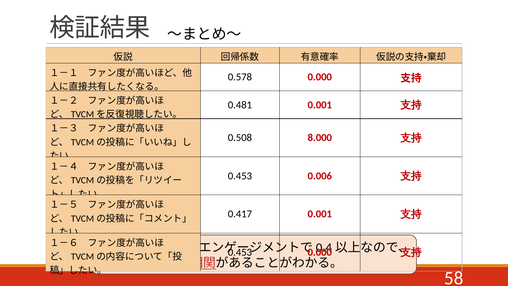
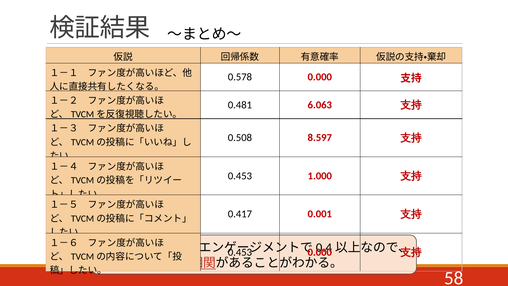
0.481 0.001: 0.001 -> 6.063 (320, 105)
8.000: 8.000 -> 8.597 (320, 138)
0.006: 0.006 -> 1.000 (320, 176)
